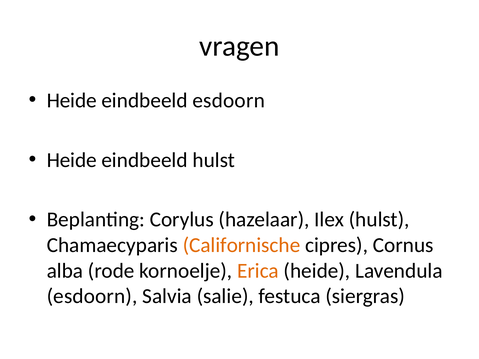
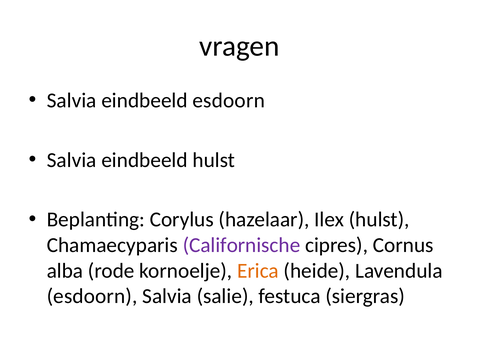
Heide: Heide -> Salvia (72, 100)
Heide: Heide -> Salvia (72, 160)
Californische colour: orange -> purple (241, 245)
